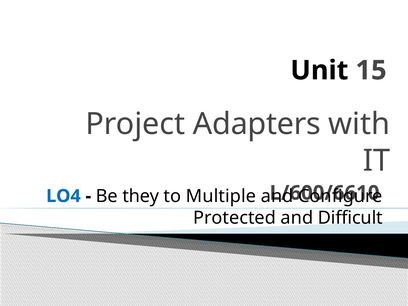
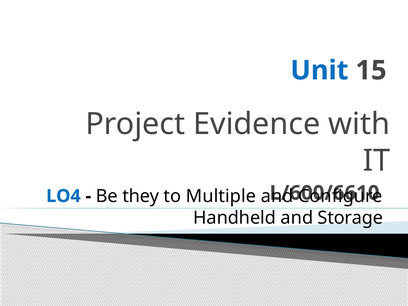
Unit colour: black -> blue (319, 70)
Adapters: Adapters -> Evidence (257, 124)
Protected: Protected -> Handheld (235, 218)
Difficult: Difficult -> Storage (350, 218)
